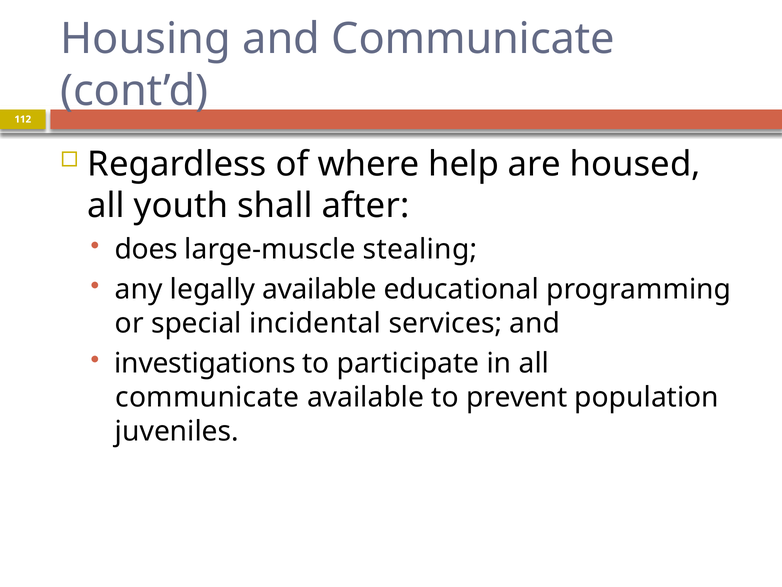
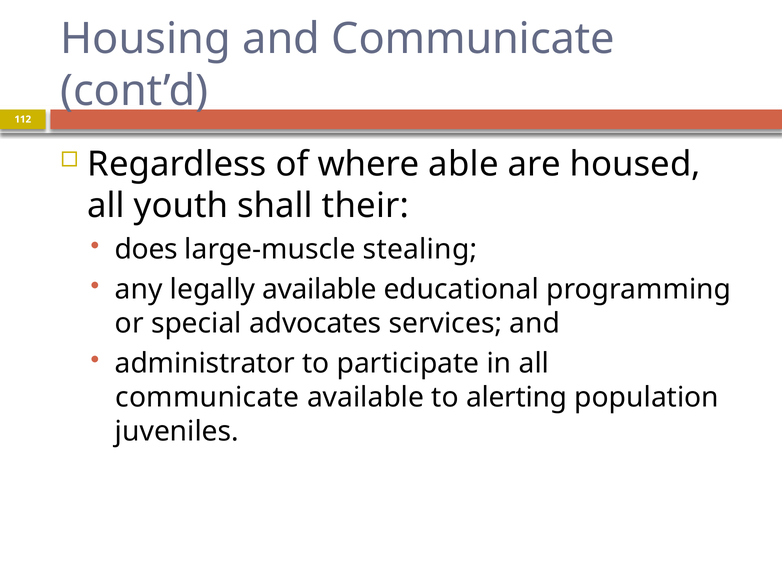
help: help -> able (463, 164)
after: after -> their (366, 206)
incidental: incidental -> advocates (315, 323)
investigations: investigations -> administrator (205, 363)
prevent: prevent -> alerting (517, 397)
